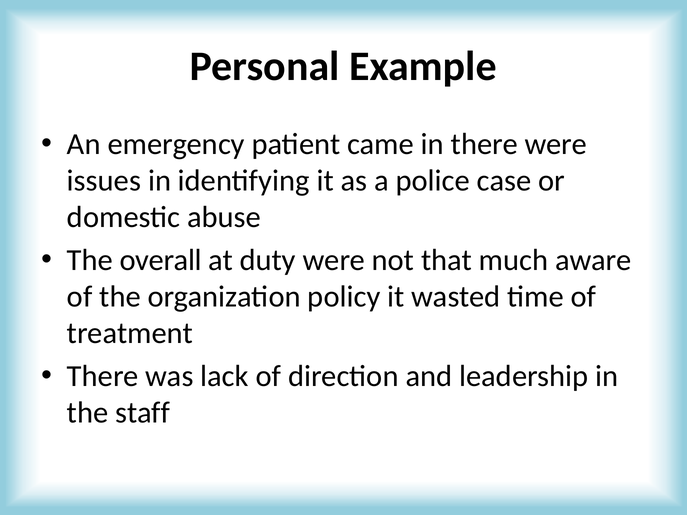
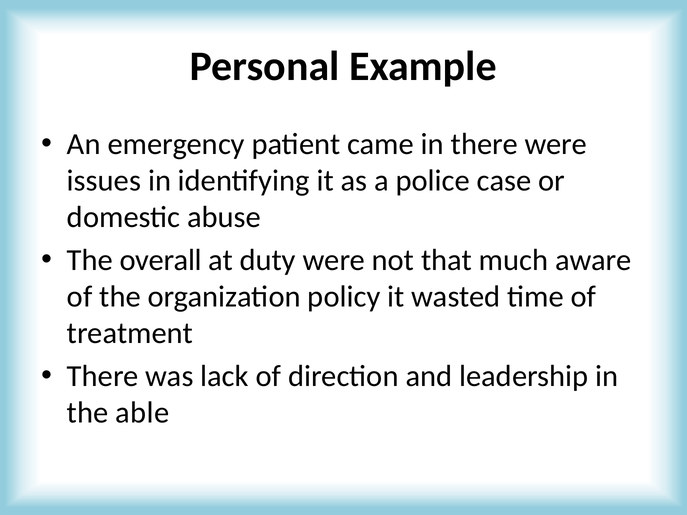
staff: staff -> able (142, 413)
